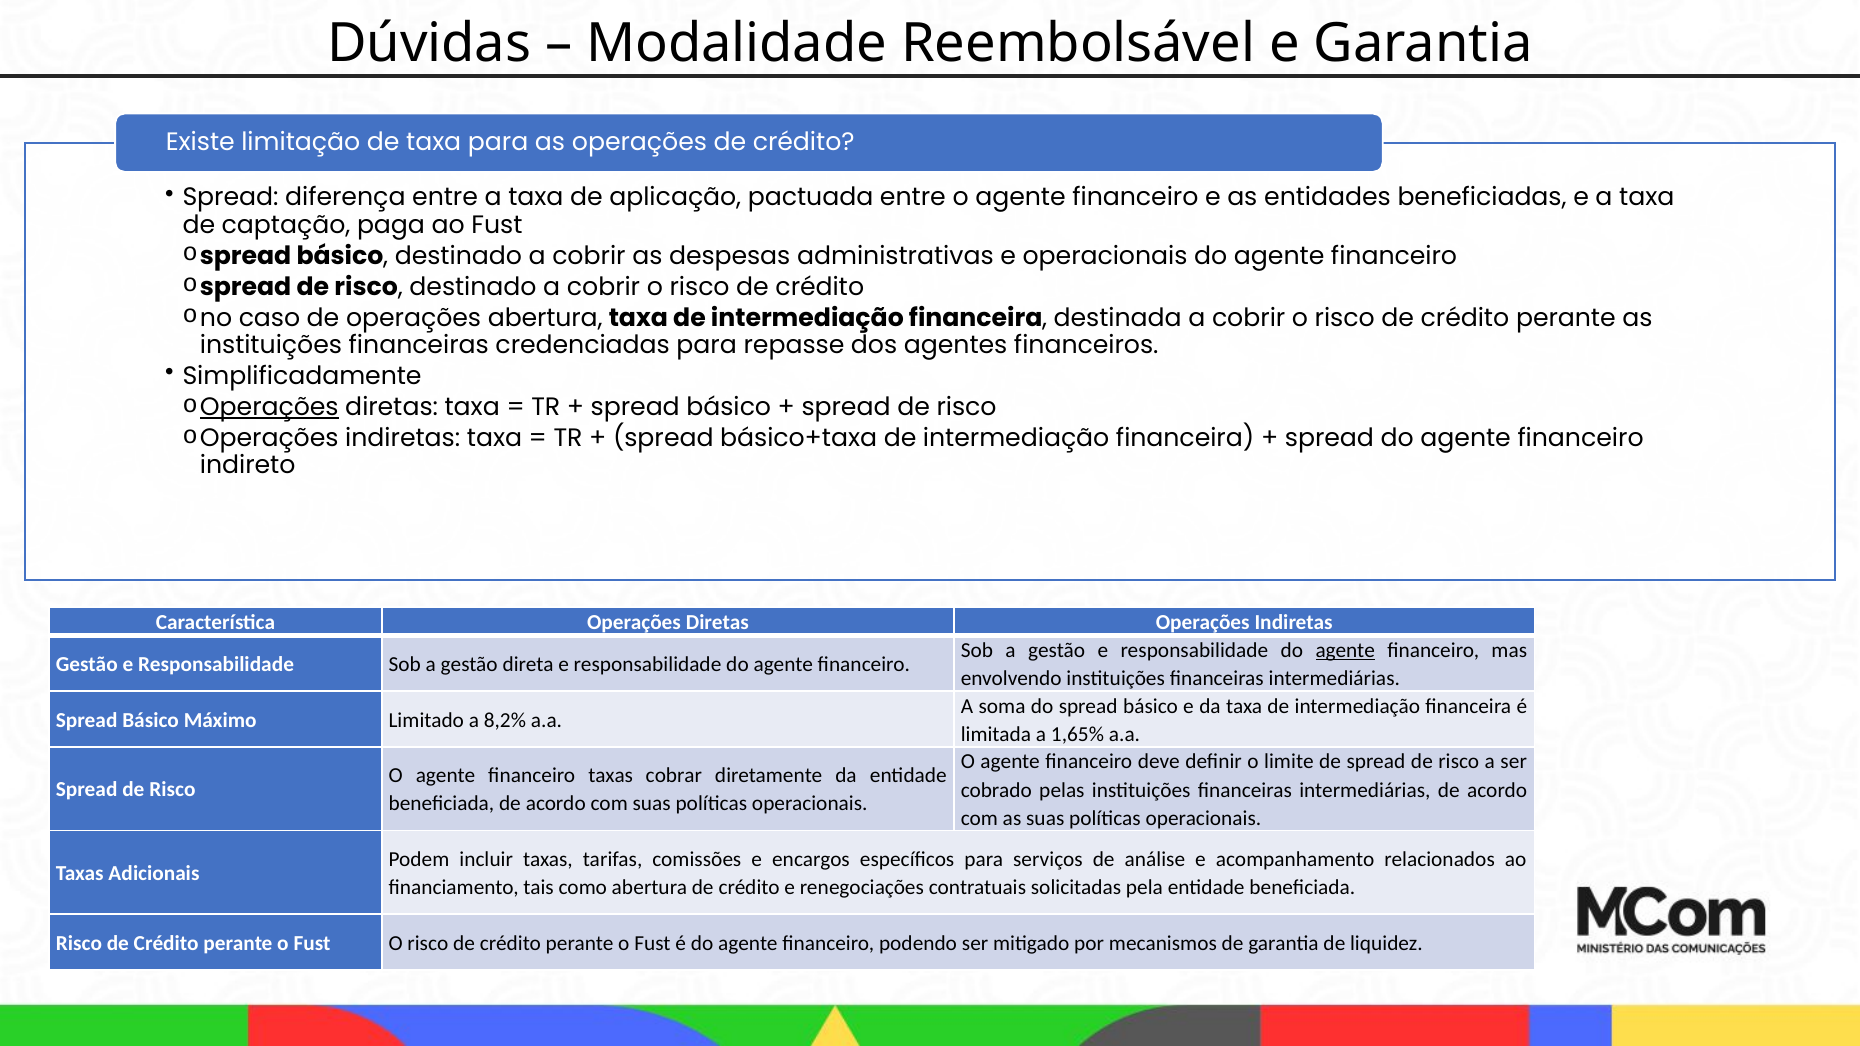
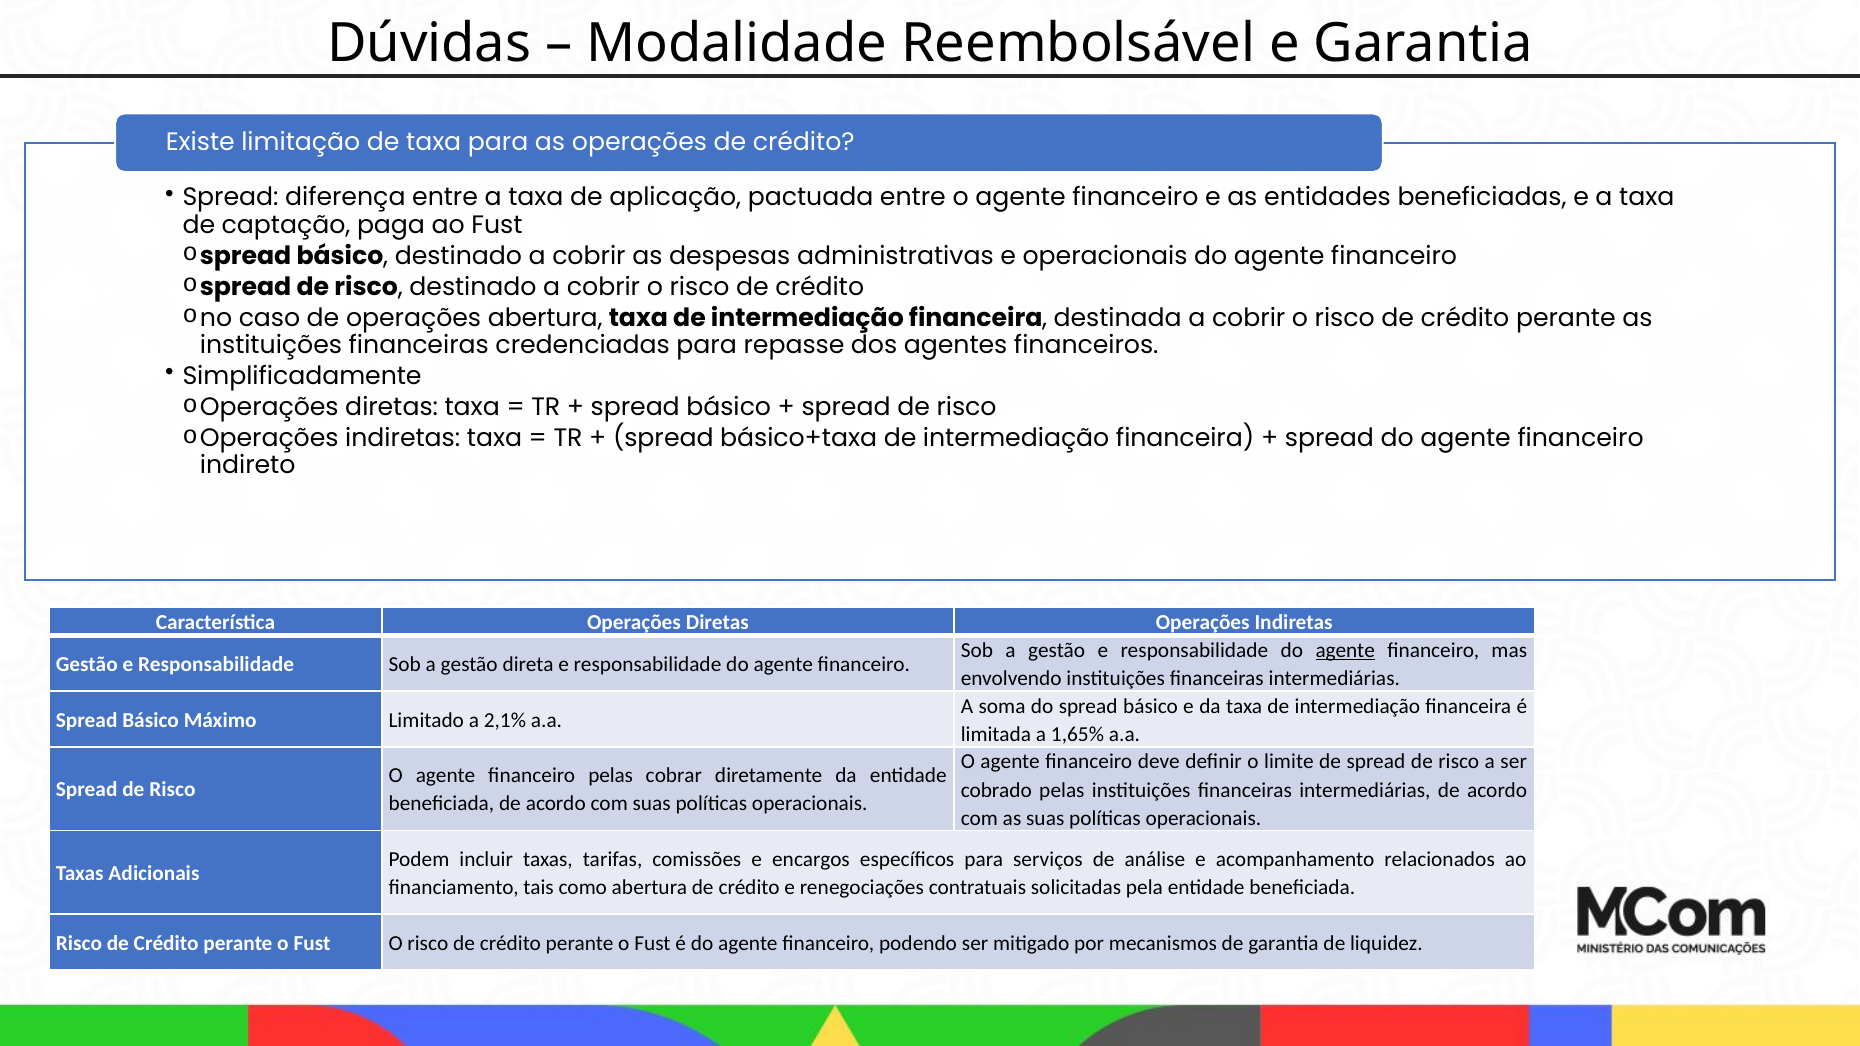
Operações underline: present -> none (269, 407)
8,2%: 8,2% -> 2,1% (505, 720)
financeiro taxas: taxas -> pelas (611, 776)
